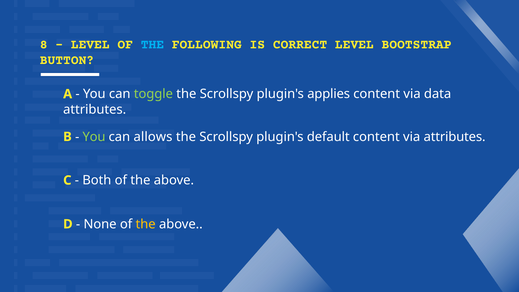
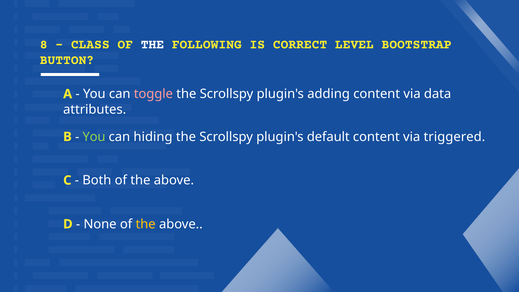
LEVEL: LEVEL -> CLASS (90, 44)
THE colour: light blue -> white (152, 44)
toggle colour: light green -> pink (153, 94)
applies: applies -> adding (329, 94)
allows: allows -> hiding (153, 137)
via attributes: attributes -> triggered (454, 137)
